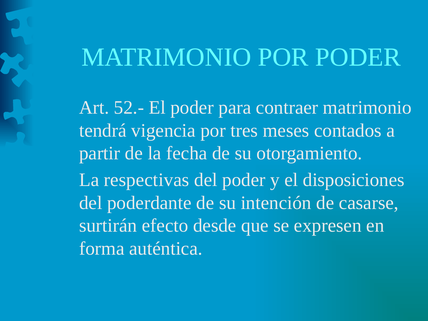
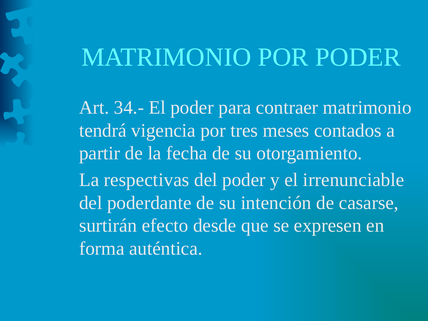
52.-: 52.- -> 34.- (129, 108)
disposiciones: disposiciones -> irrenunciable (354, 180)
